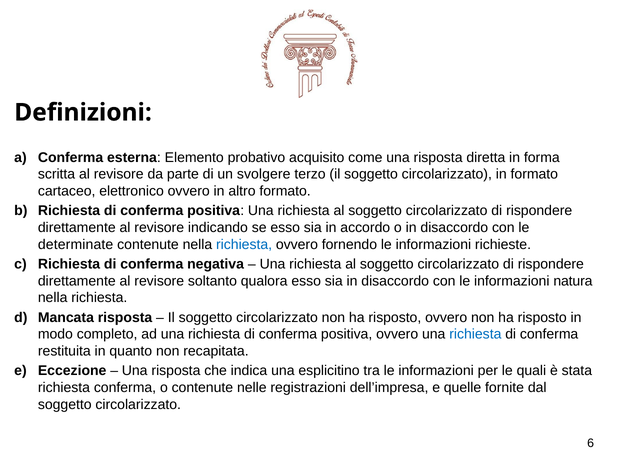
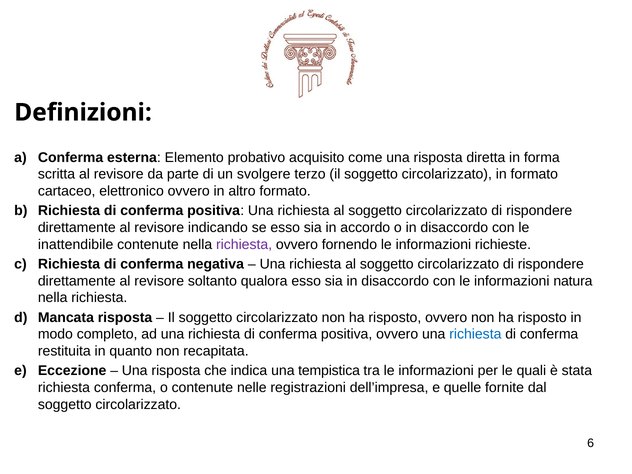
determinate: determinate -> inattendibile (76, 244)
richiesta colour: blue -> purple (244, 244)
esplicitino: esplicitino -> tempistica (329, 371)
